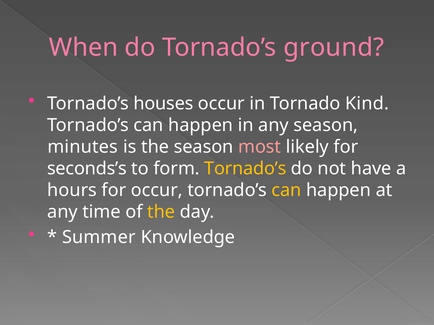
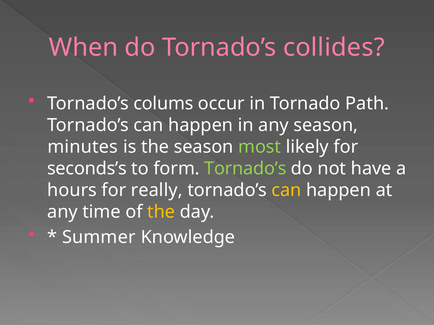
ground: ground -> collides (334, 48)
houses: houses -> colums (163, 104)
Kind: Kind -> Path (367, 104)
most colour: pink -> light green (260, 147)
Tornado’s colour: yellow -> light green (245, 169)
for occur: occur -> really (157, 190)
